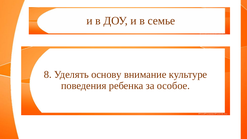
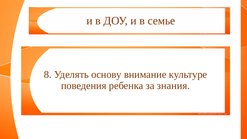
особое: особое -> знания (173, 86)
